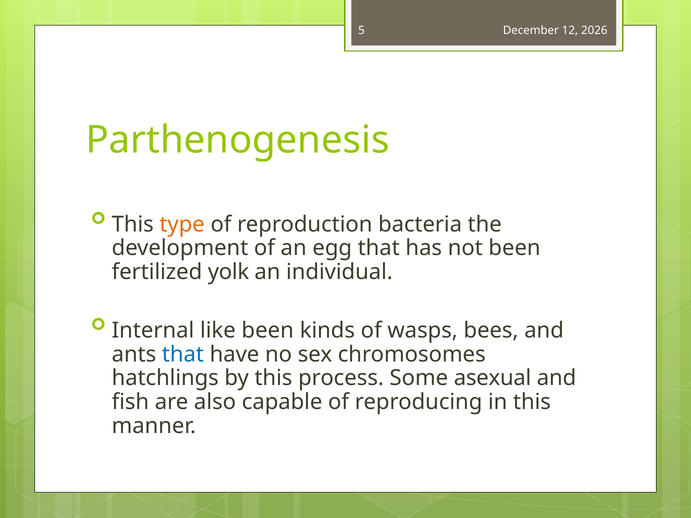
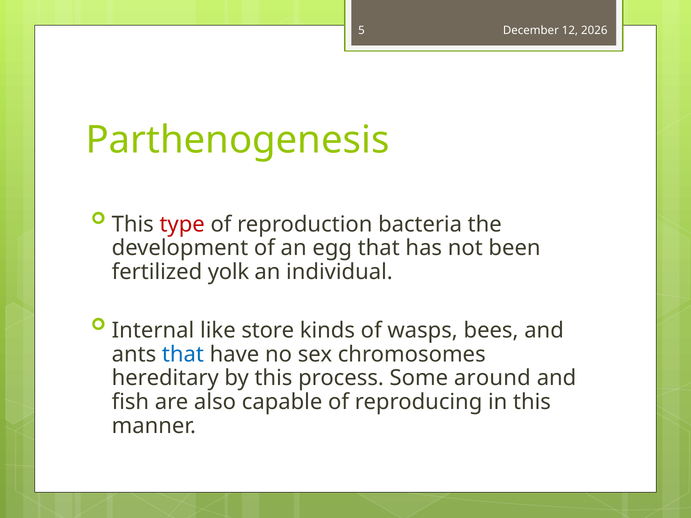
type colour: orange -> red (182, 224)
like been: been -> store (268, 331)
hatchlings: hatchlings -> hereditary (165, 378)
asexual: asexual -> around (492, 378)
